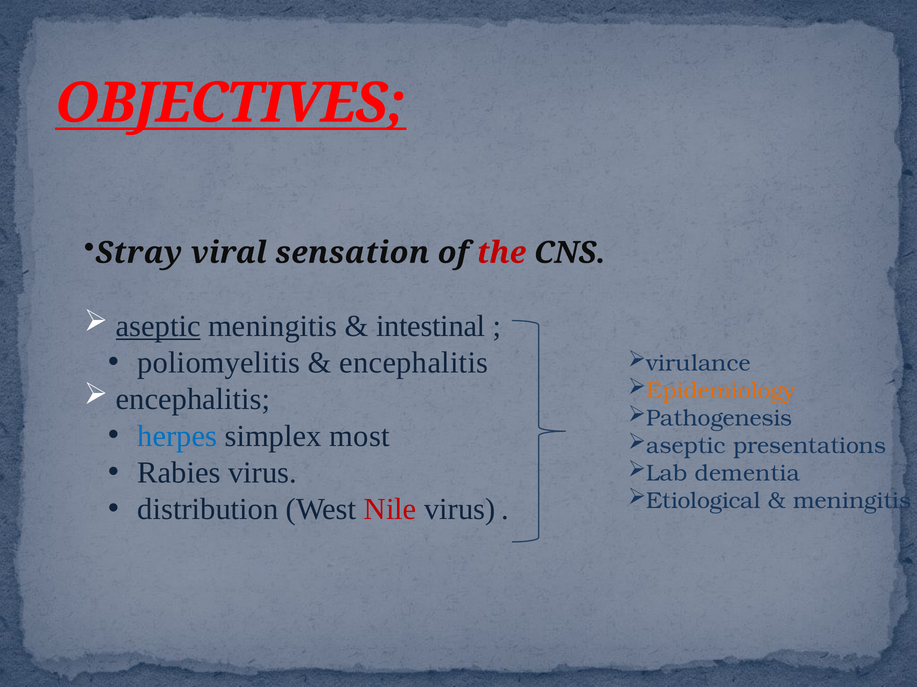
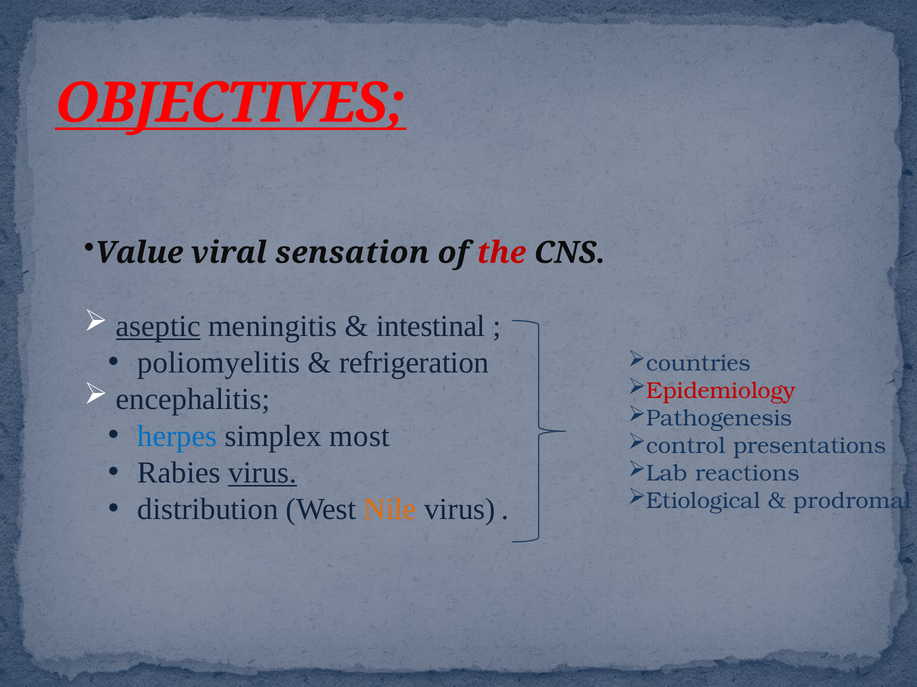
Stray: Stray -> Value (139, 253)
encephalitis: encephalitis -> refrigeration (414, 363)
virulance: virulance -> countries (698, 364)
Epidemiology colour: orange -> red (721, 391)
aseptic: aseptic -> control (686, 446)
virus underline: none -> present (263, 473)
dementia: dementia -> reactions (747, 474)
meningitis: meningitis -> prodromal (852, 501)
Nile colour: red -> orange (390, 510)
